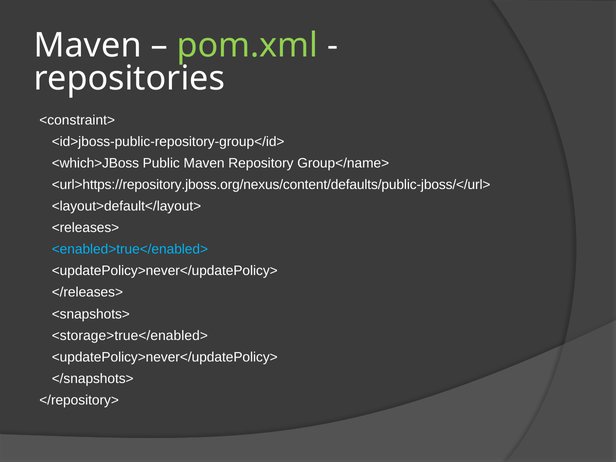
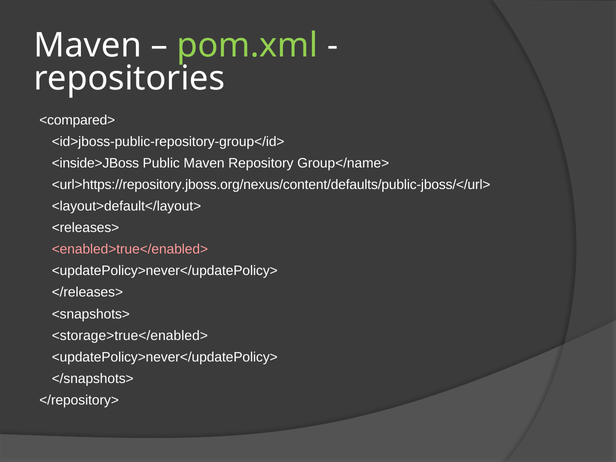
<constraint>: <constraint> -> <compared> (77, 120)
<which>JBoss: <which>JBoss -> <inside>JBoss (95, 163)
<enabled>true</enabled> colour: light blue -> pink (130, 249)
